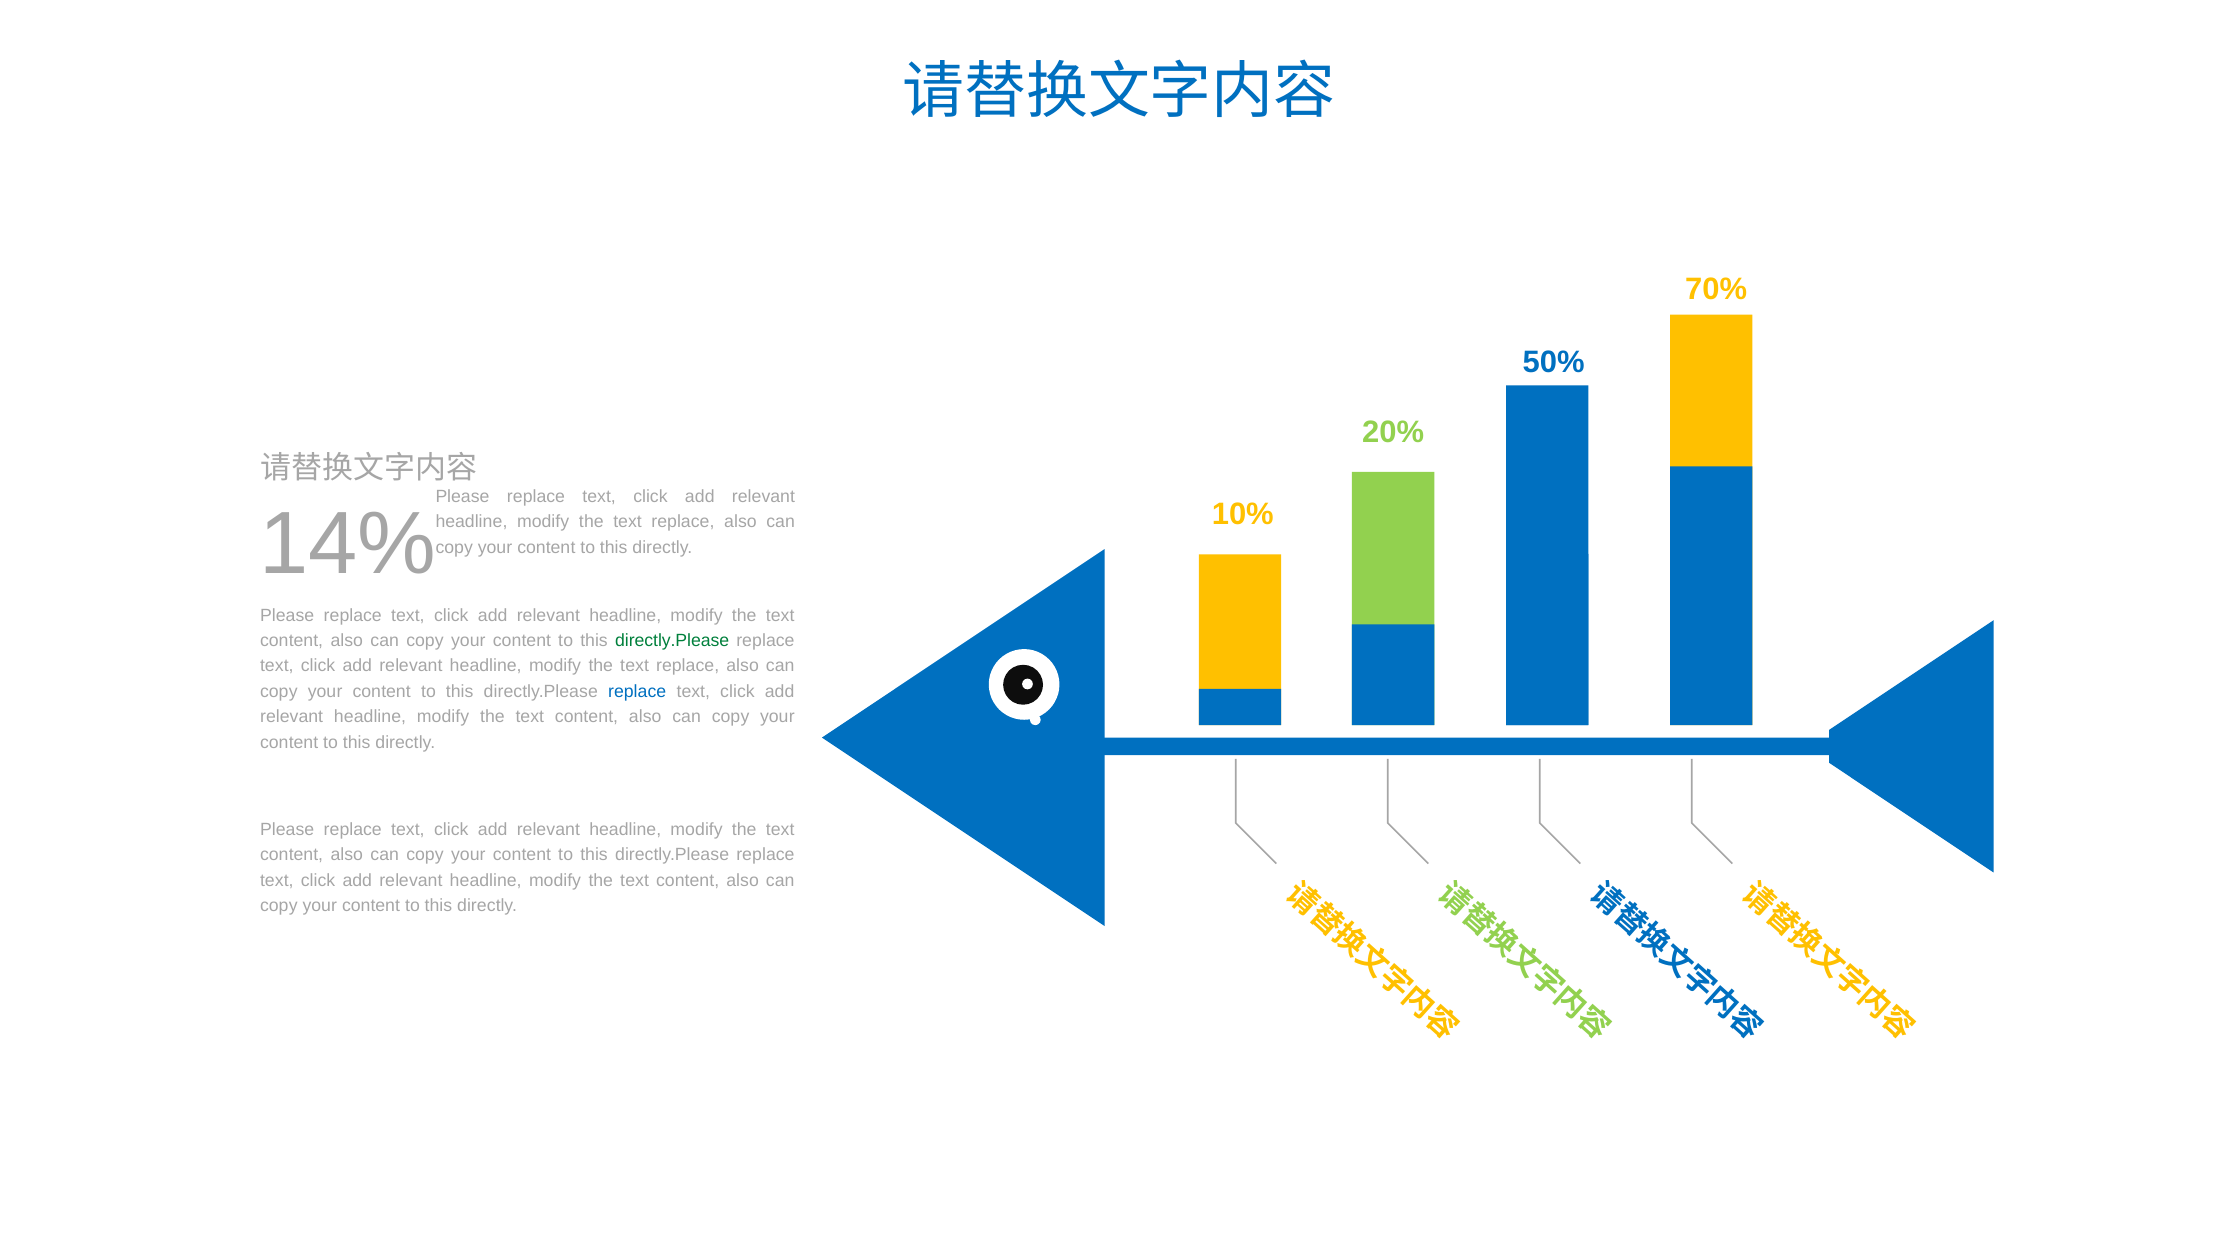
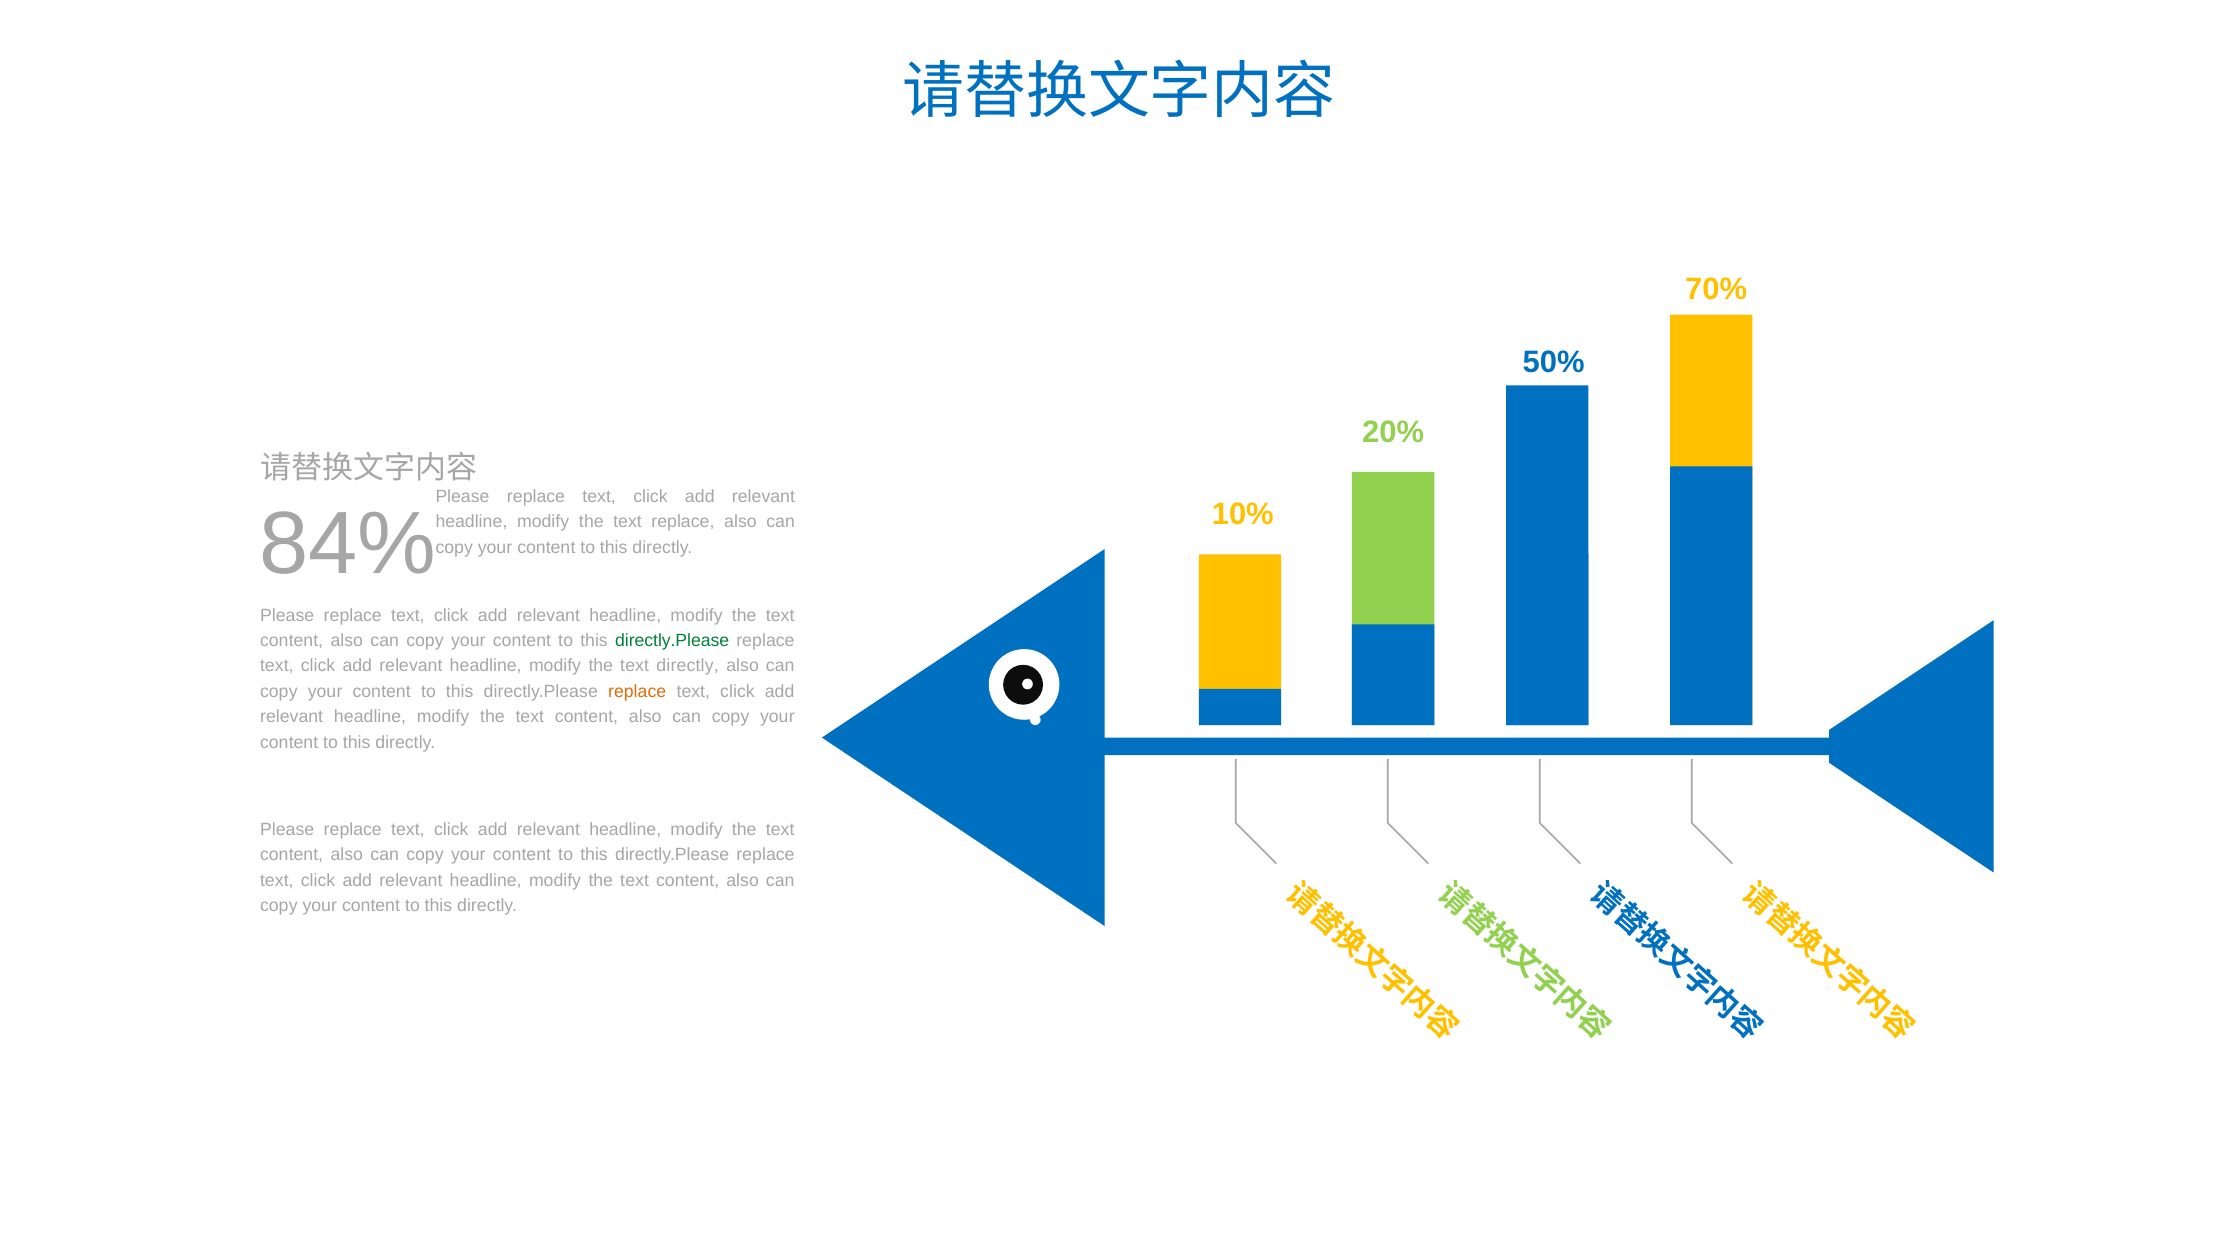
14%: 14% -> 84% (348, 544)
replace: replace -> directly (688, 666)
replace colour: blue -> orange (637, 691)
